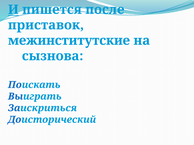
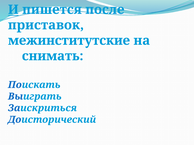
сызнова: сызнова -> снимать (53, 56)
